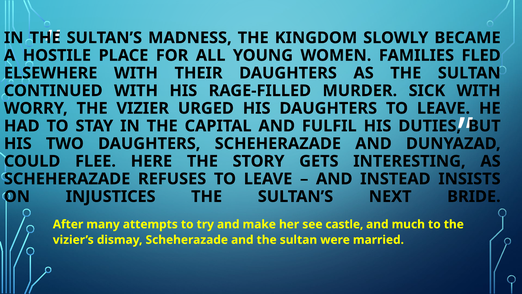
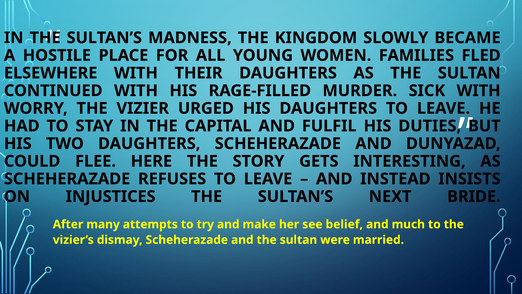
castle: castle -> belief (344, 224)
